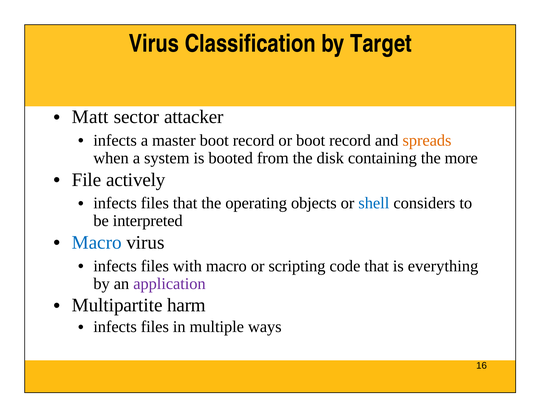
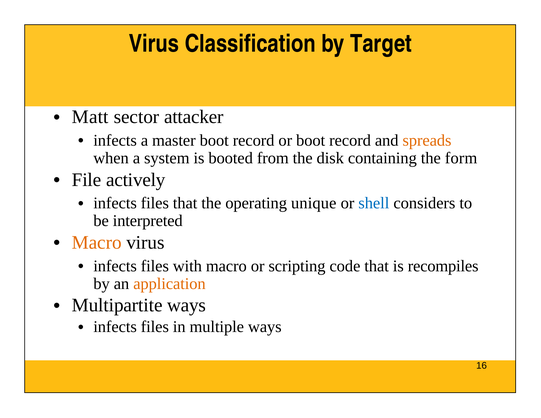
more: more -> form (461, 158)
objects: objects -> unique (314, 203)
Macro colour: blue -> orange (97, 243)
everything: everything -> recompiles (443, 266)
application colour: purple -> orange (169, 284)
Multipartite harm: harm -> ways (186, 305)
